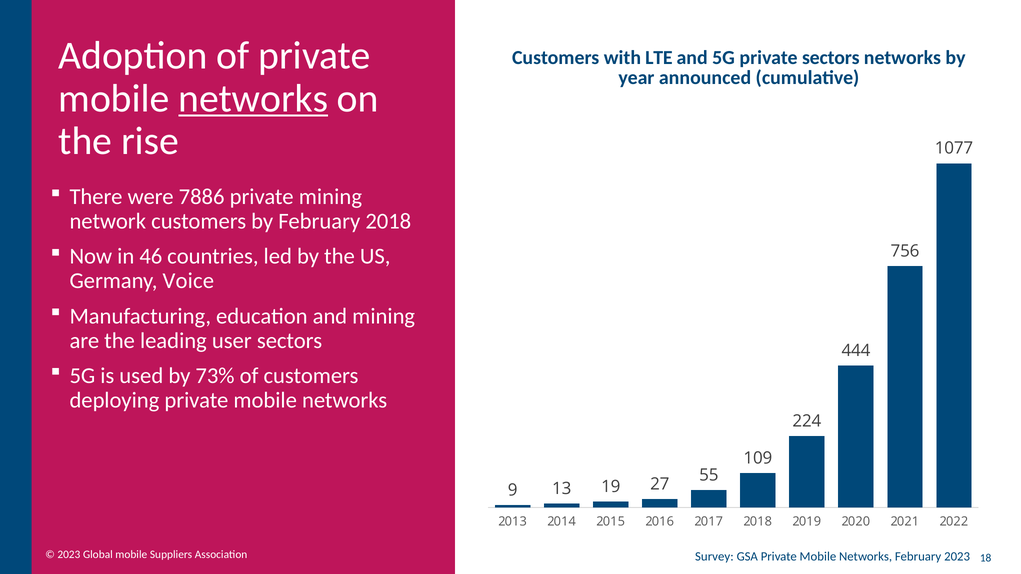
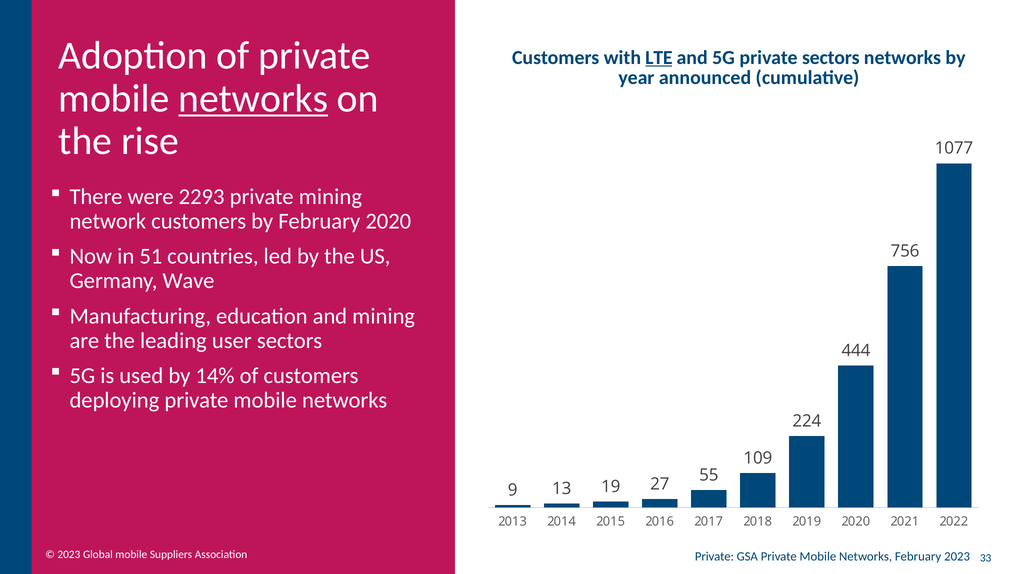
LTE underline: none -> present (659, 58)
7886: 7886 -> 2293 (202, 197)
February 2018: 2018 -> 2020 (388, 222)
46: 46 -> 51 (151, 257)
Voice: Voice -> Wave (188, 281)
73%: 73% -> 14% (215, 376)
Survey: Survey -> Private (714, 557)
18: 18 -> 33 (986, 558)
